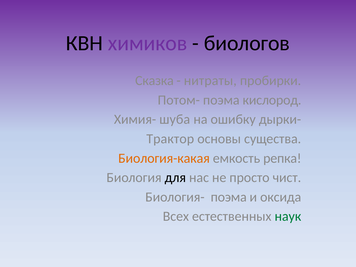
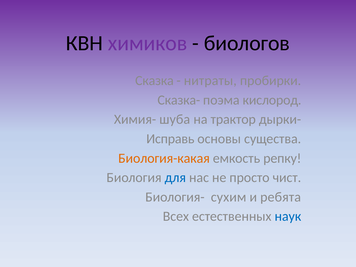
Потом-: Потом- -> Сказка- (179, 100)
ошибку: ошибку -> трактор (233, 119)
Трактор: Трактор -> Исправь (170, 139)
репка: репка -> репку (282, 158)
для colour: black -> blue (175, 178)
Биология- поэма: поэма -> сухим (229, 197)
оксида: оксида -> ребята (281, 197)
наук colour: green -> blue (288, 216)
